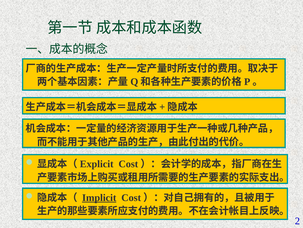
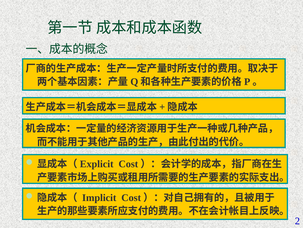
Implicit underline: present -> none (99, 197)
